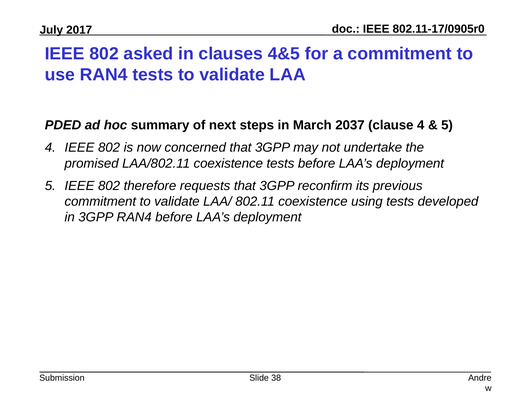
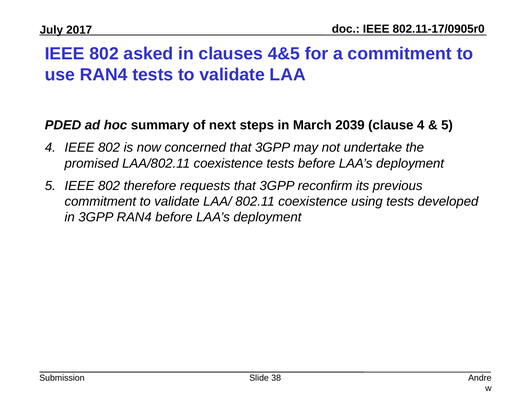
2037: 2037 -> 2039 (350, 125)
